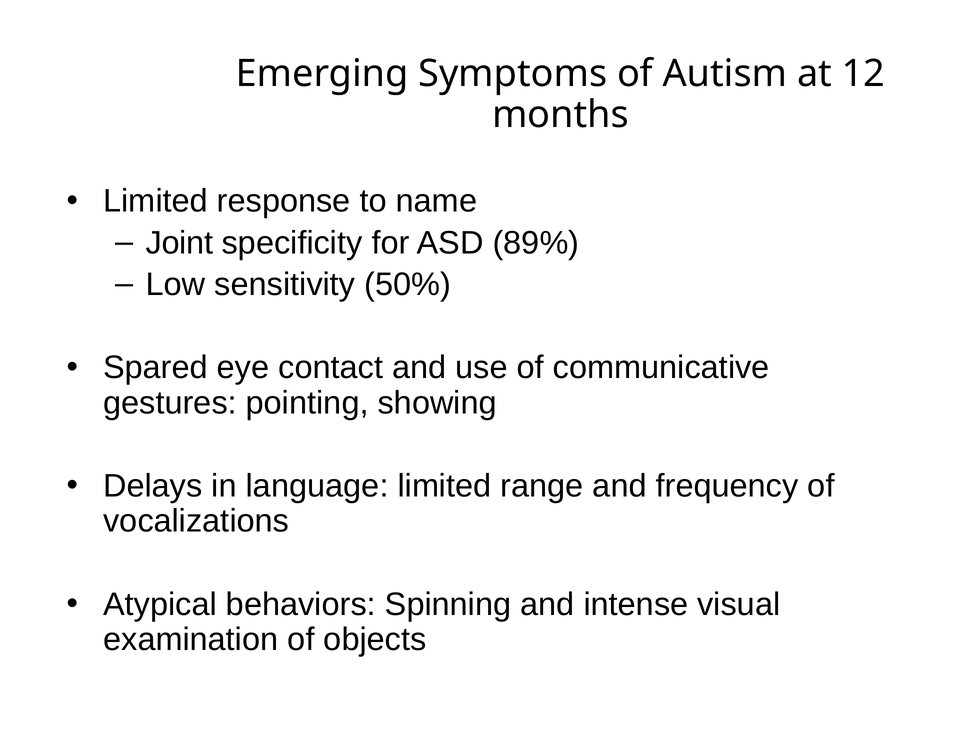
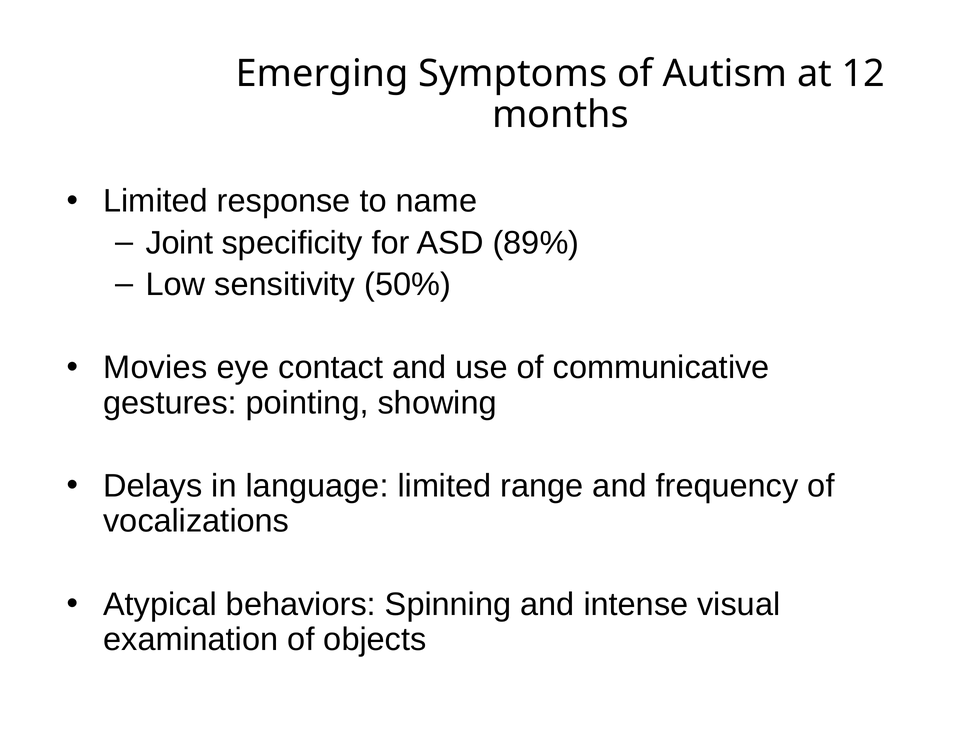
Spared: Spared -> Movies (155, 367)
